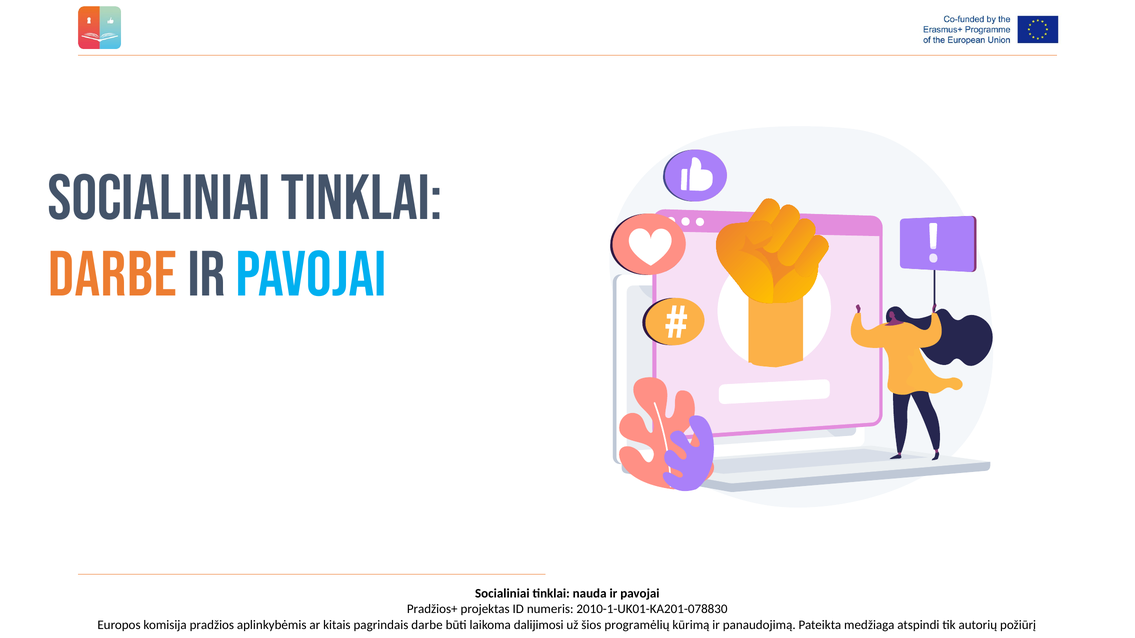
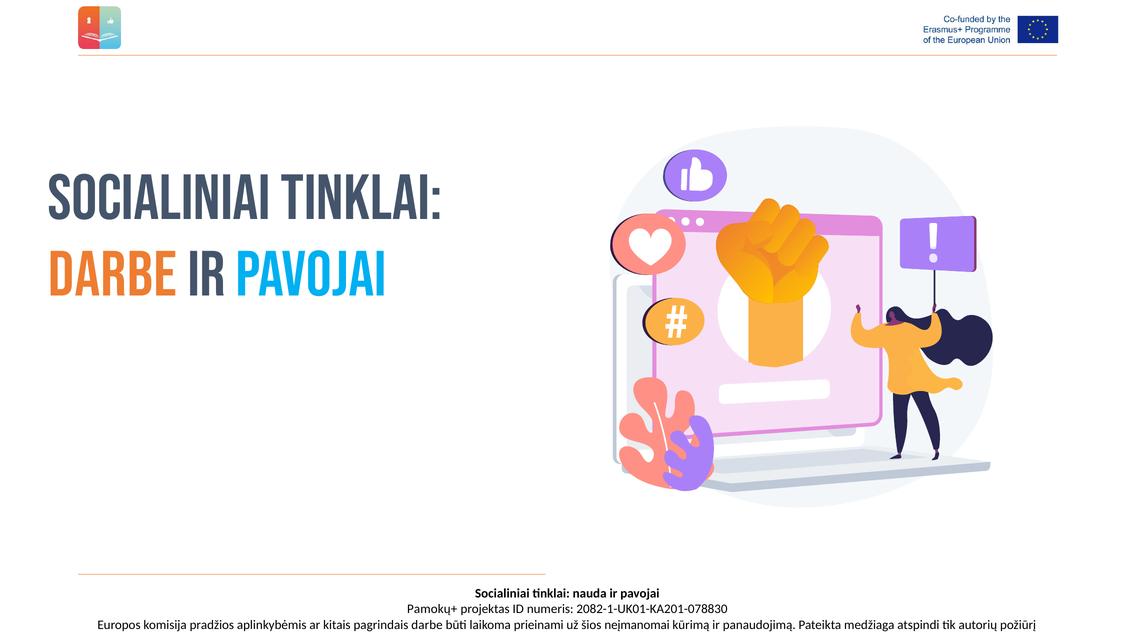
Pradžios+: Pradžios+ -> Pamokų+ (432, 610)
2010-1-UK01-KA201-078830: 2010-1-UK01-KA201-078830 -> 2082-1-UK01-KA201-078830 (652, 610)
dalijimosi: dalijimosi -> prieinami (539, 625)
programėlių: programėlių -> neįmanomai (637, 625)
